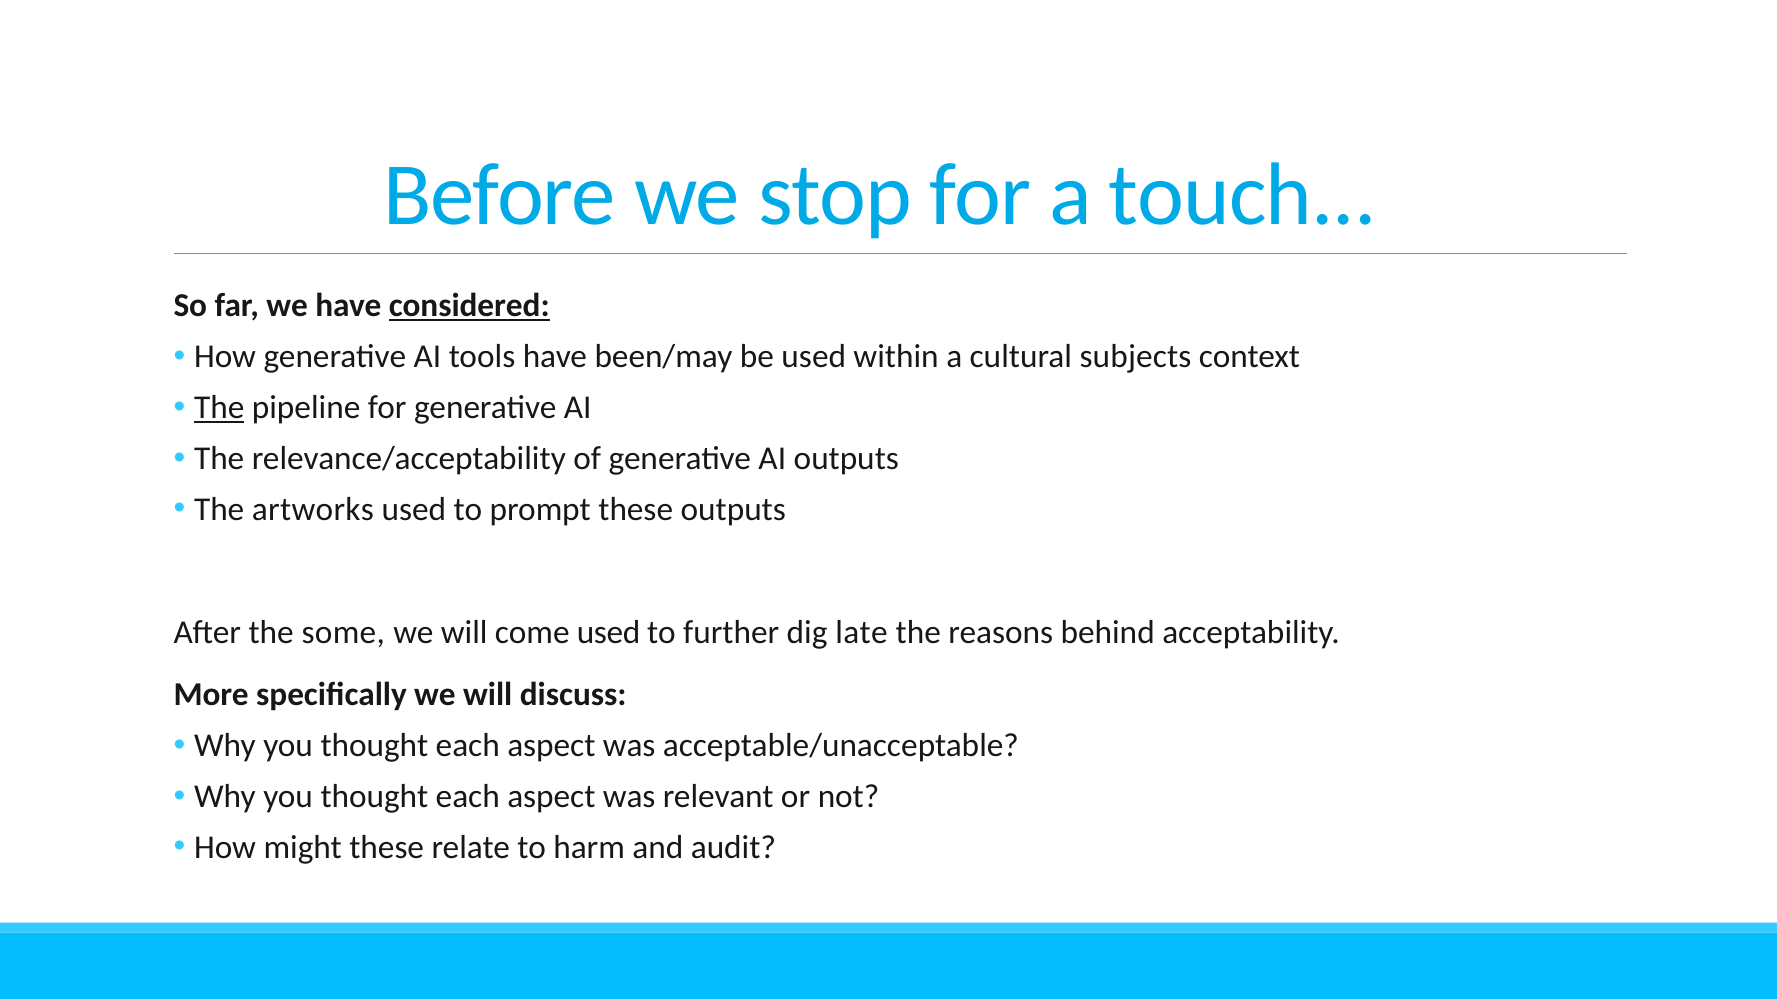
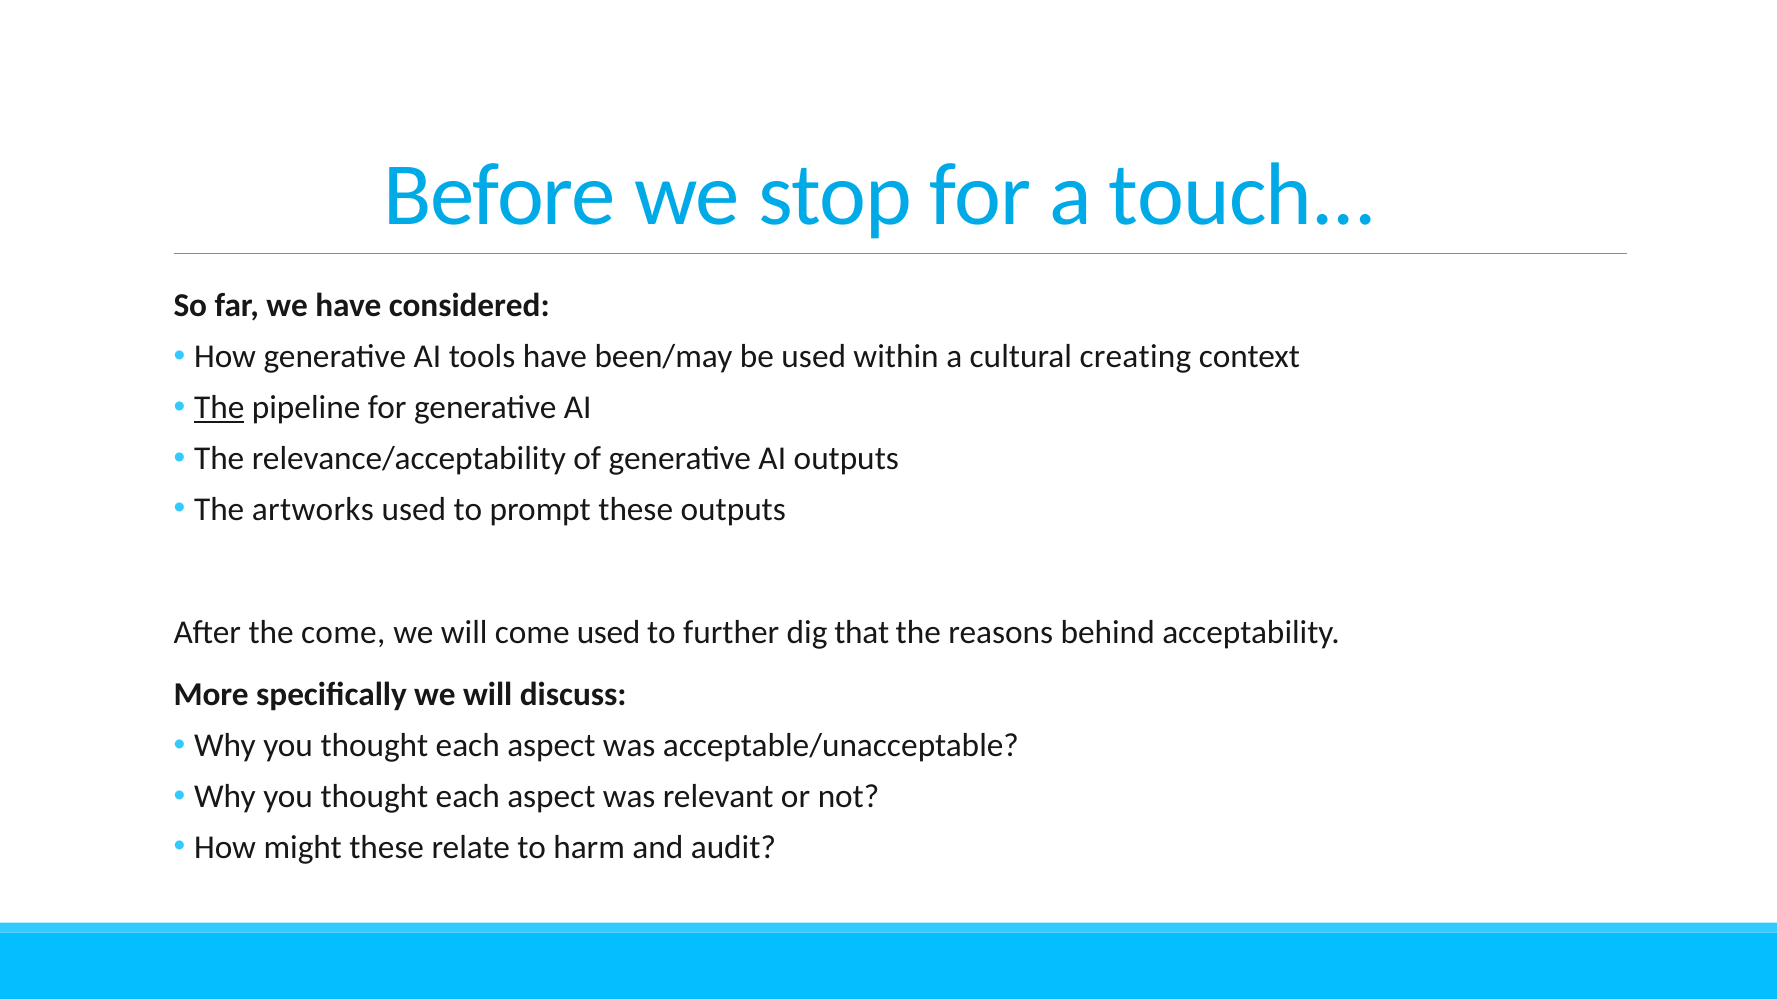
considered underline: present -> none (469, 306)
subjects: subjects -> creating (1135, 357)
the some: some -> come (343, 633)
late: late -> that (862, 633)
